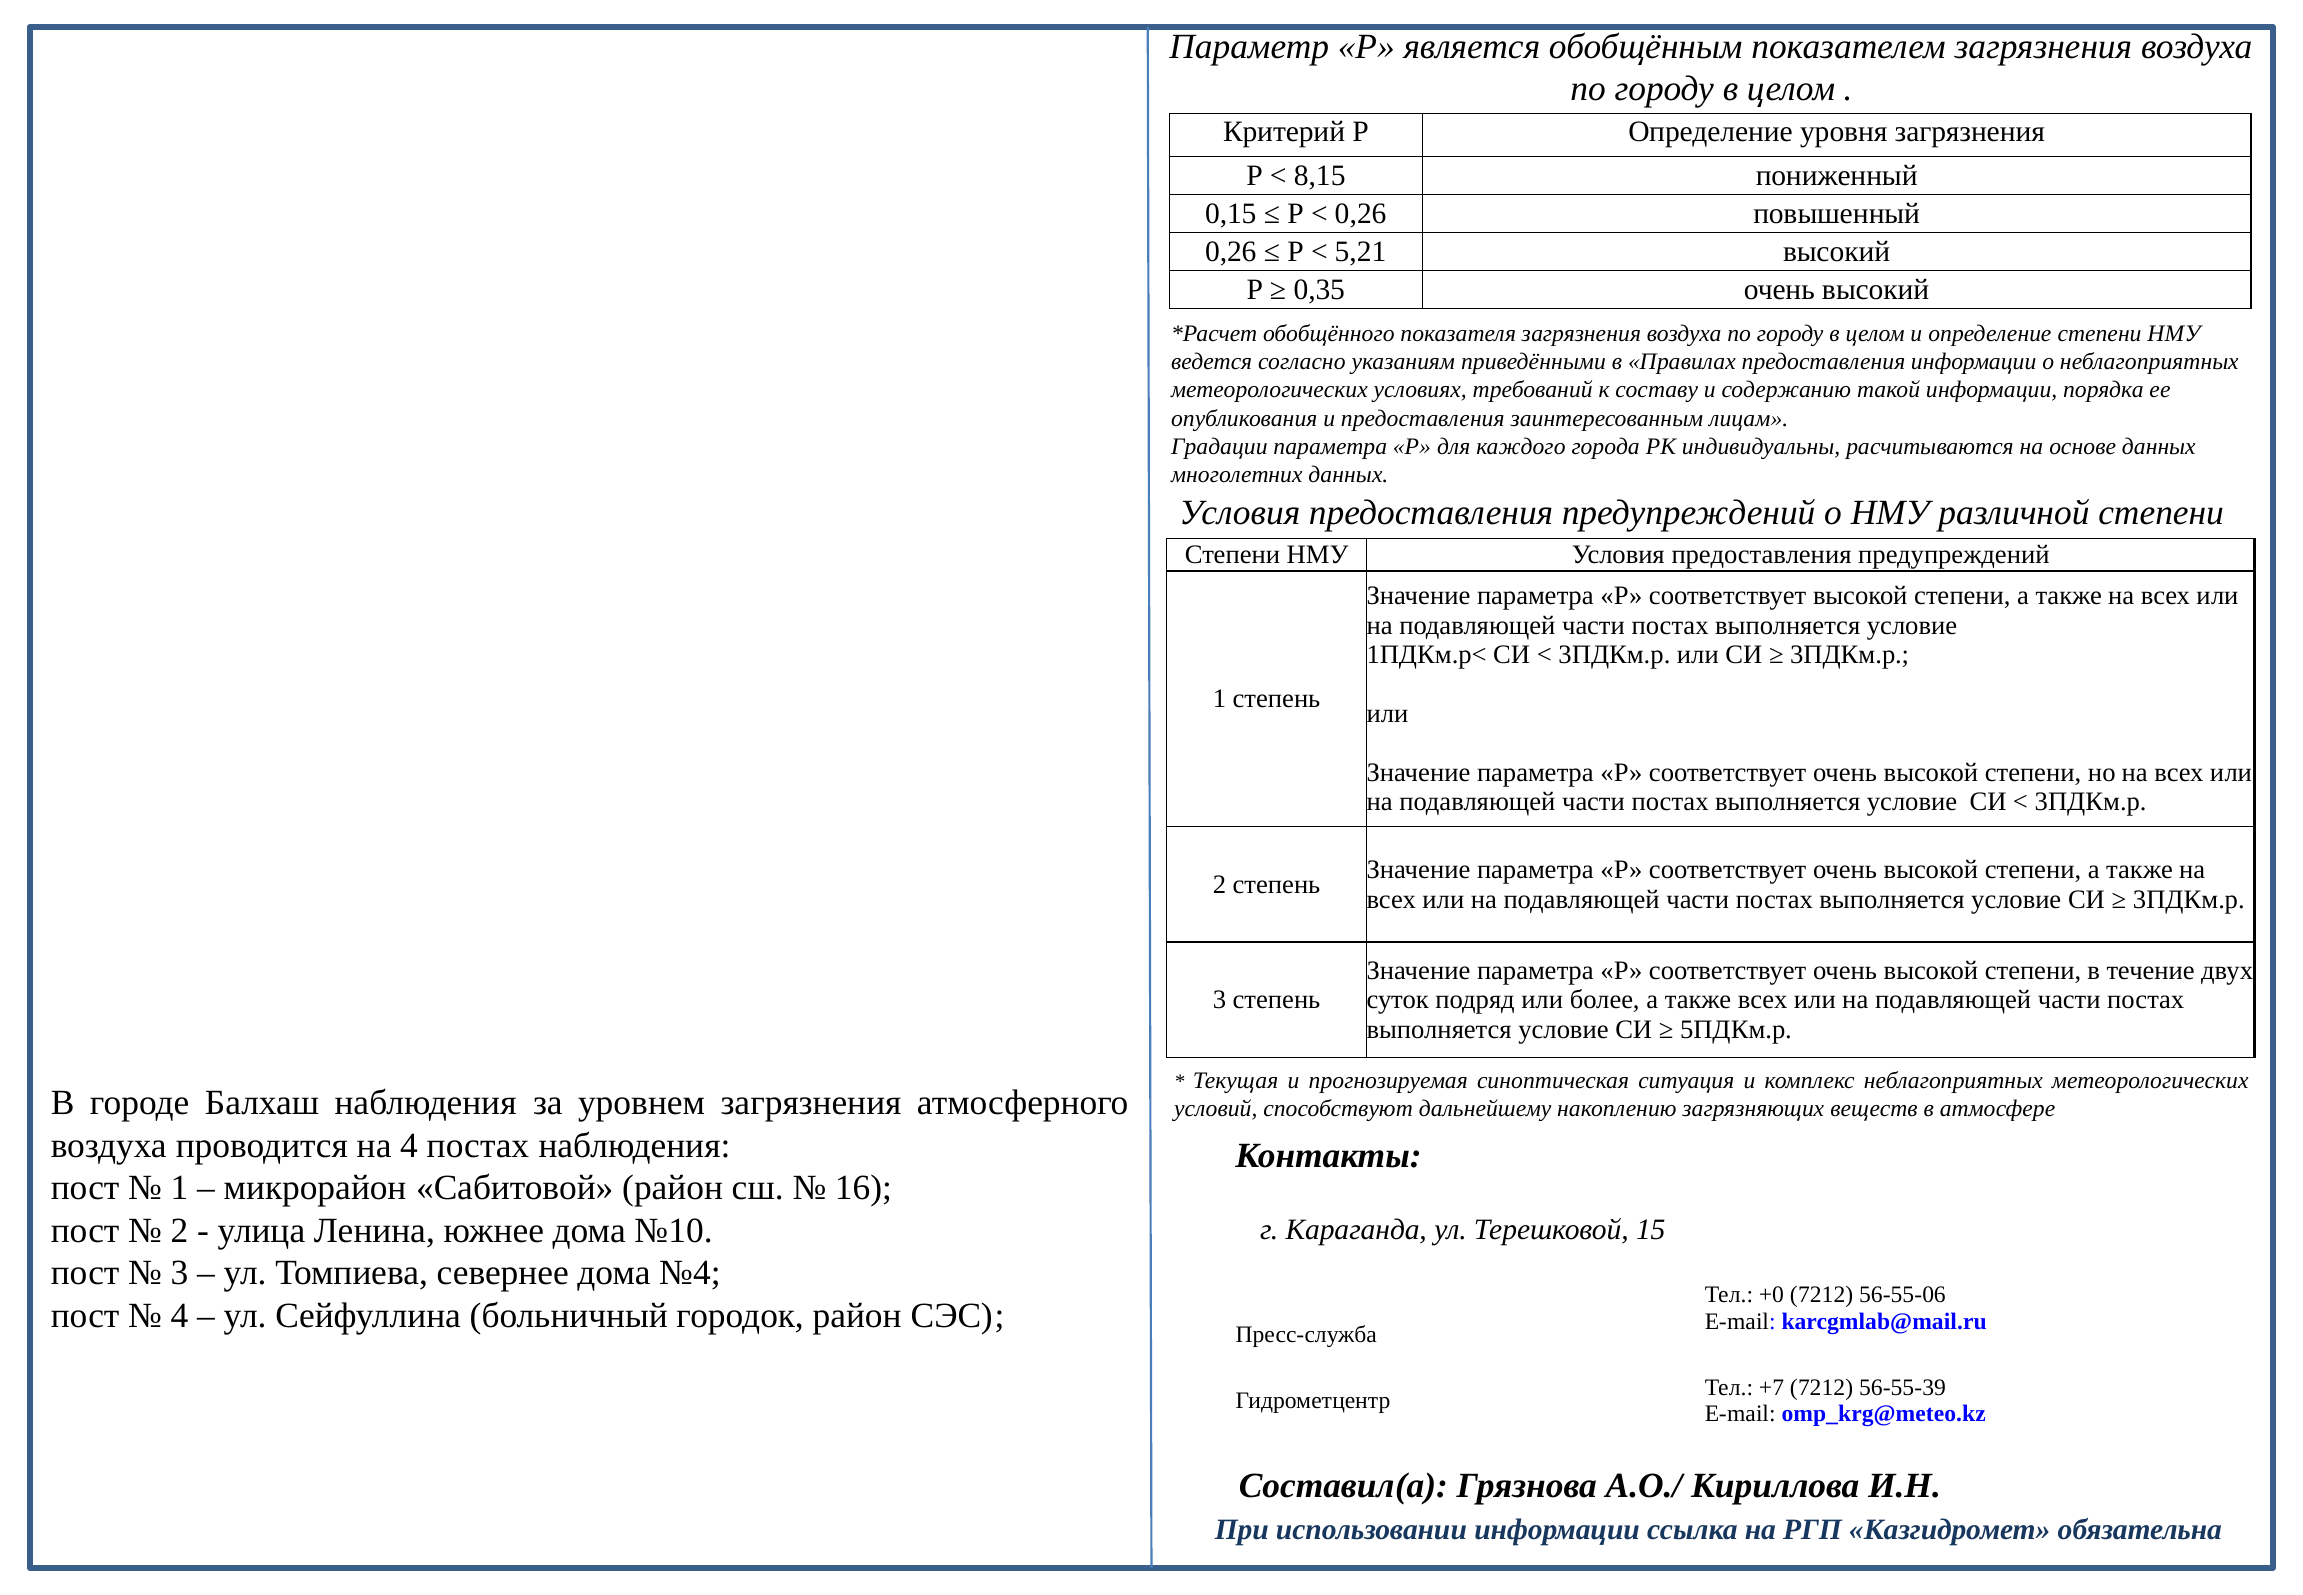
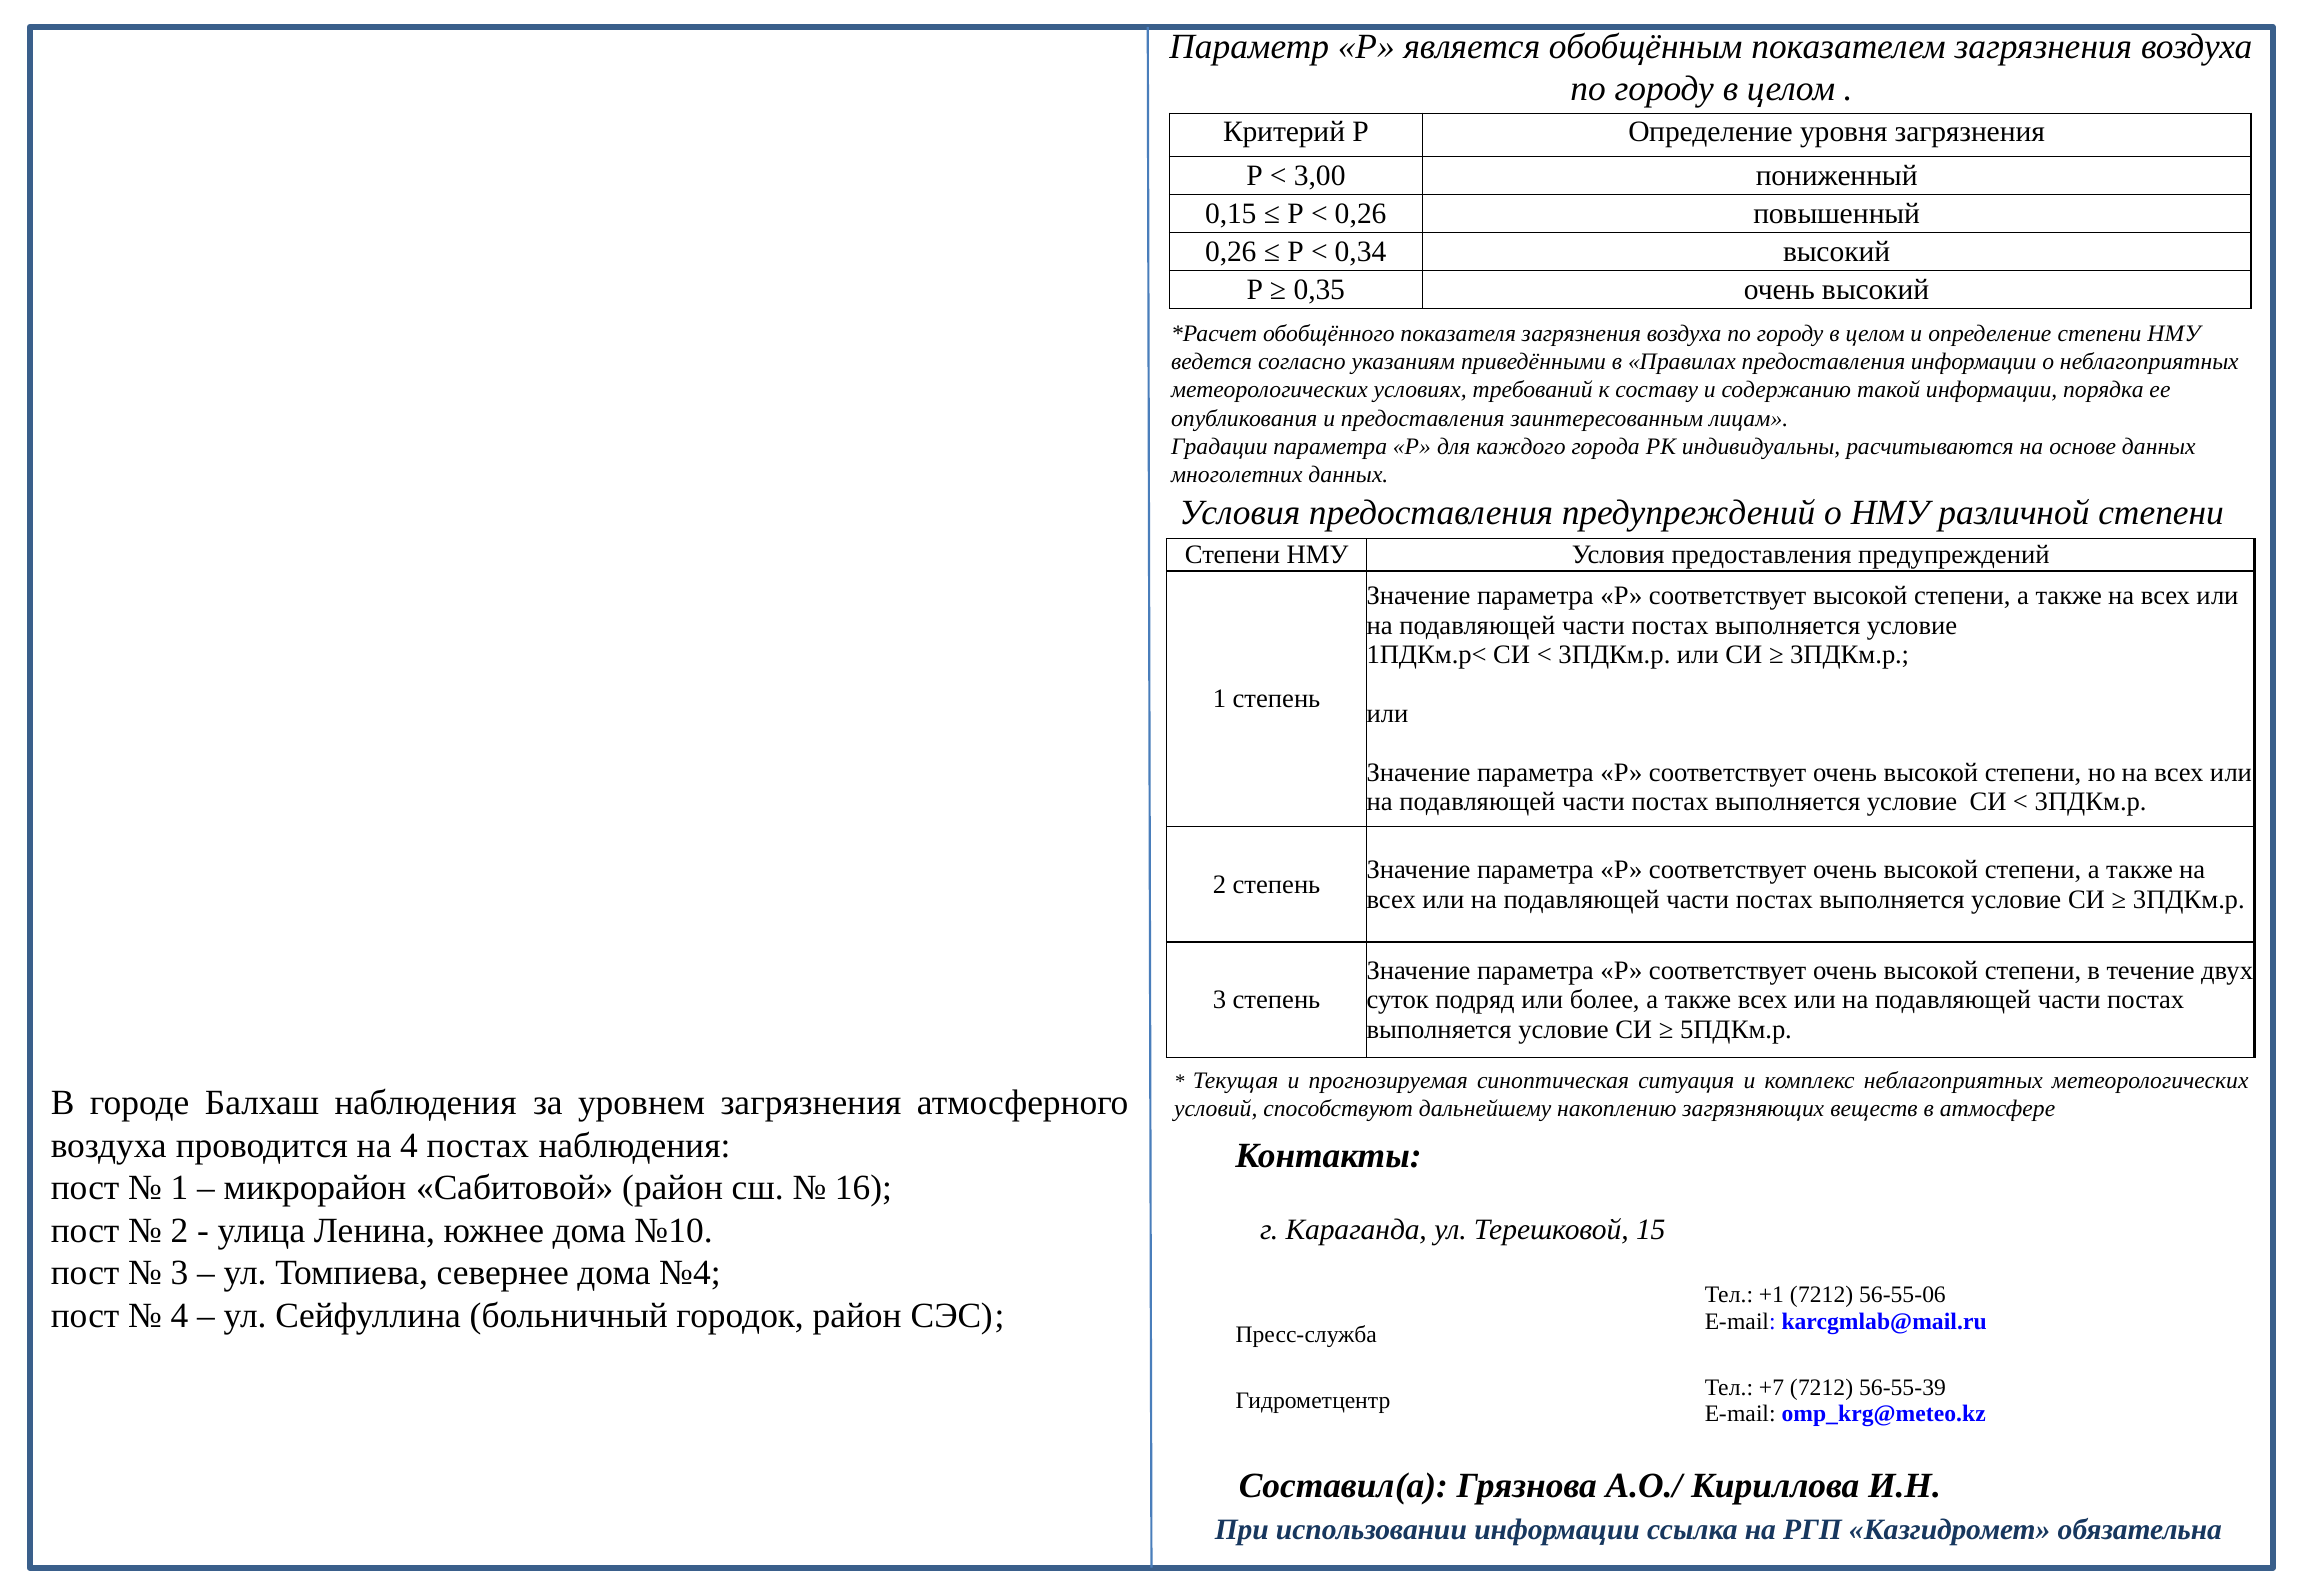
8,15: 8,15 -> 3,00 (1320, 175)
5,21: 5,21 -> 0,34 (1361, 251)
+0: +0 -> +1 (1771, 1295)
